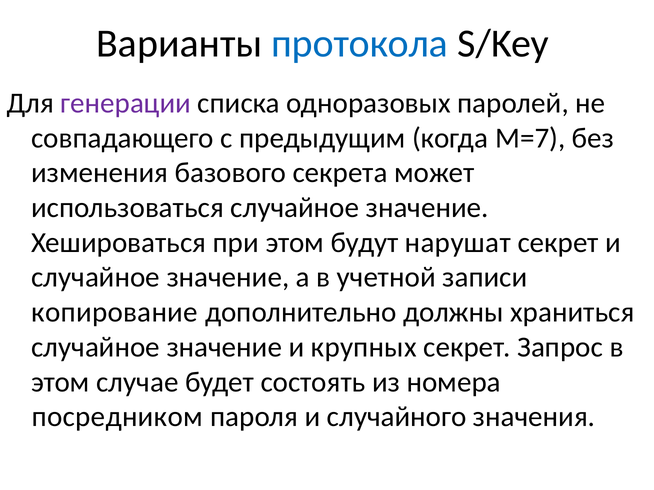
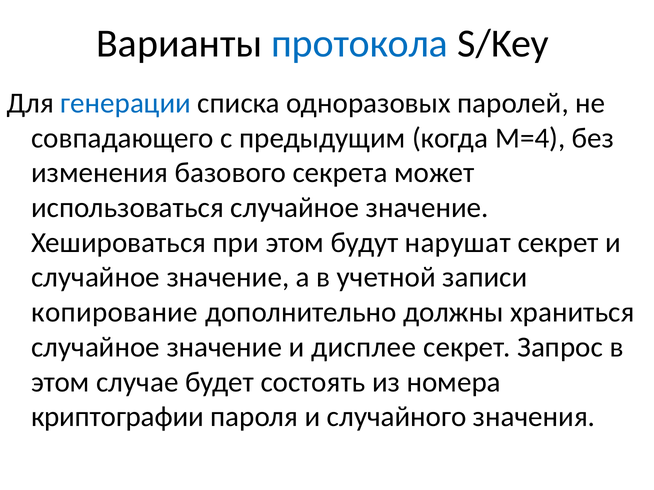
генерации colour: purple -> blue (126, 103)
M=7: M=7 -> M=4 (530, 138)
крупных: крупных -> дисплее (364, 347)
посредником: посредником -> криптографии (117, 417)
